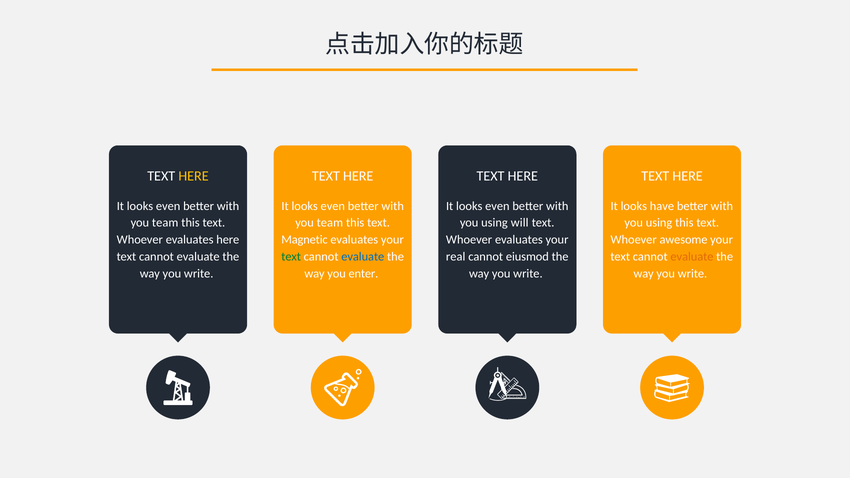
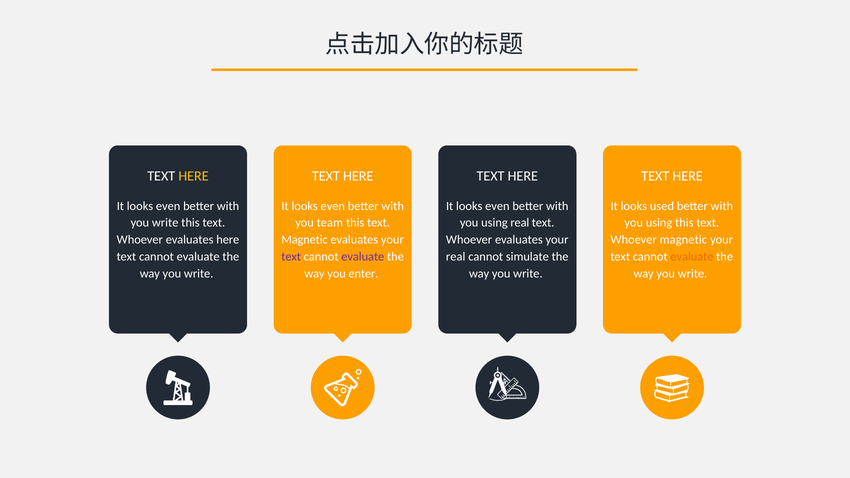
have: have -> used (662, 206)
team: team -> write (165, 223)
using will: will -> real (520, 223)
Whoever awesome: awesome -> magnetic (683, 240)
text colour: green -> purple (291, 257)
evaluate colour: blue -> purple (363, 257)
eiusmod: eiusmod -> simulate (527, 257)
